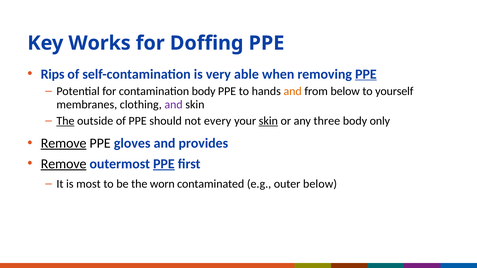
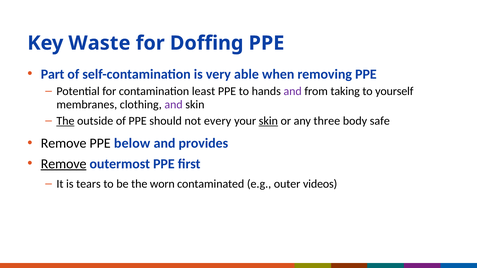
Works: Works -> Waste (99, 43)
Rips: Rips -> Part (53, 74)
PPE underline: present -> none (366, 74)
contamination body: body -> least (204, 91)
and colour: orange -> purple (293, 91)
from below: below -> taking (345, 91)
only: only -> safe (380, 121)
Remove underline: present -> none (64, 143)
gloves: gloves -> below (132, 143)
PPE underline: present -> none (164, 164)
most: most -> tears (88, 184)
outer below: below -> videos (320, 184)
